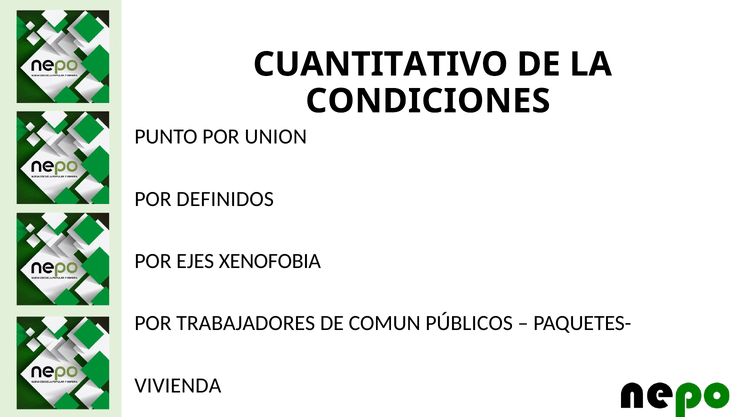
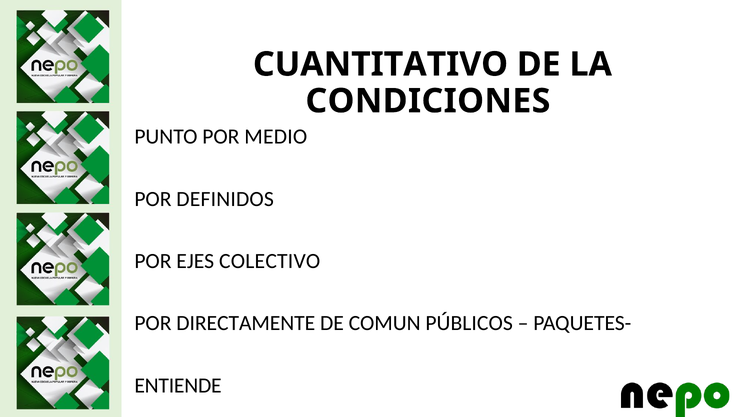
UNION: UNION -> MEDIO (276, 137)
XENOFOBIA: XENOFOBIA -> COLECTIVO (270, 261)
TRABAJADORES: TRABAJADORES -> DIRECTAMENTE (246, 323)
VIVIENDA: VIVIENDA -> ENTIENDE (178, 385)
